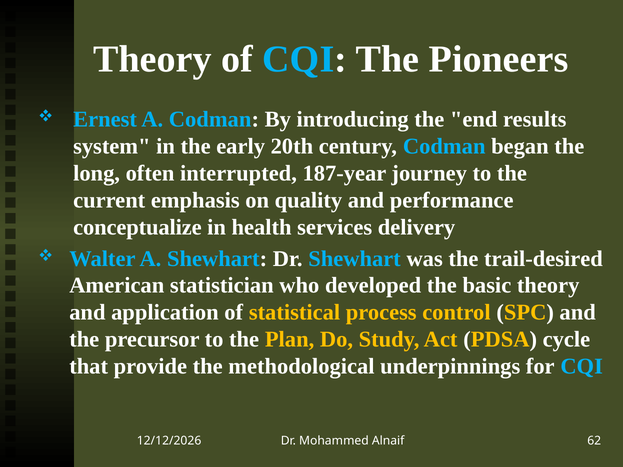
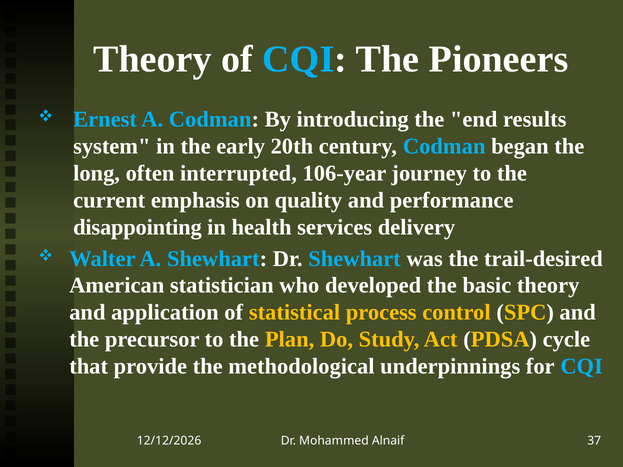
187-year: 187-year -> 106-year (344, 173)
conceptualize: conceptualize -> disappointing (137, 227)
62: 62 -> 37 (594, 441)
